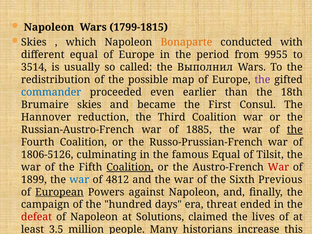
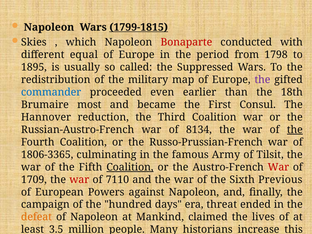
1799-1815 underline: none -> present (139, 27)
Bonaparte colour: orange -> red (186, 42)
9955: 9955 -> 1798 (276, 55)
3514: 3514 -> 1895 (34, 67)
Выполнил: Выполнил -> Suppressed (205, 67)
possible: possible -> military (148, 80)
Brumaire skies: skies -> most (89, 105)
1885: 1885 -> 8134 (199, 130)
1806-5126: 1806-5126 -> 1806-3365 (47, 155)
famous Equal: Equal -> Army (226, 155)
1899: 1899 -> 1709 (34, 180)
war colour: blue -> red (79, 180)
4812: 4812 -> 7110 (117, 180)
European underline: present -> none (59, 192)
defeat colour: red -> orange (36, 217)
Solutions: Solutions -> Mankind (160, 217)
